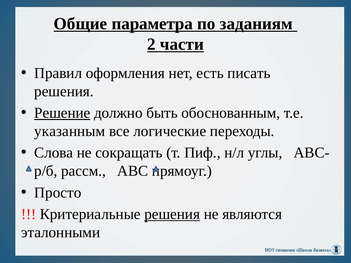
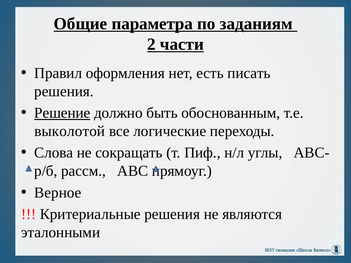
указанным: указанным -> выколотой (70, 131)
Просто: Просто -> Верное (58, 193)
решения underline: present -> none (172, 214)
